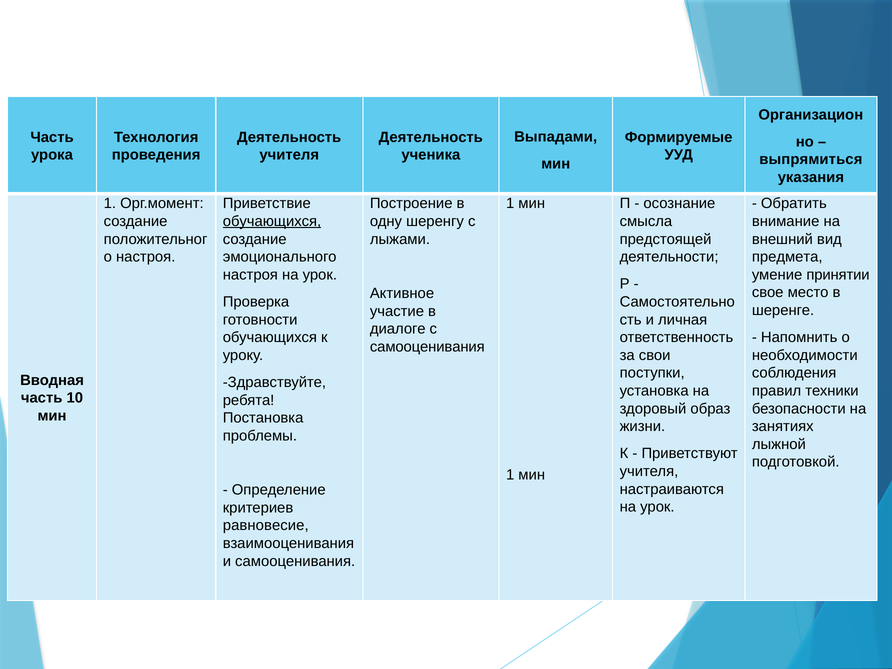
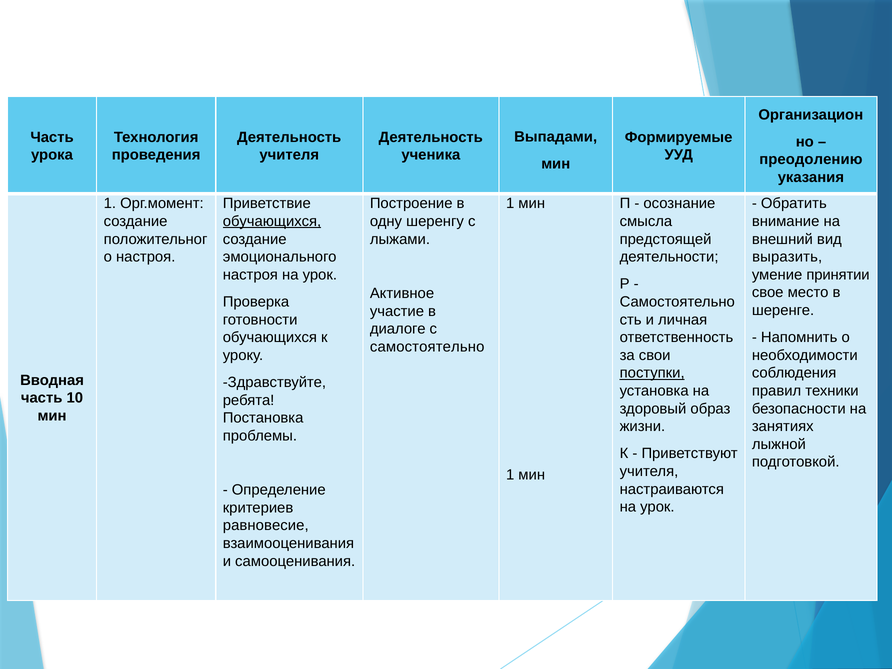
выпрямиться: выпрямиться -> преодолению (811, 160)
предмета: предмета -> выразить (787, 257)
самооценивания: самооценивания -> самостоятельно (427, 347)
поступки underline: none -> present (652, 373)
